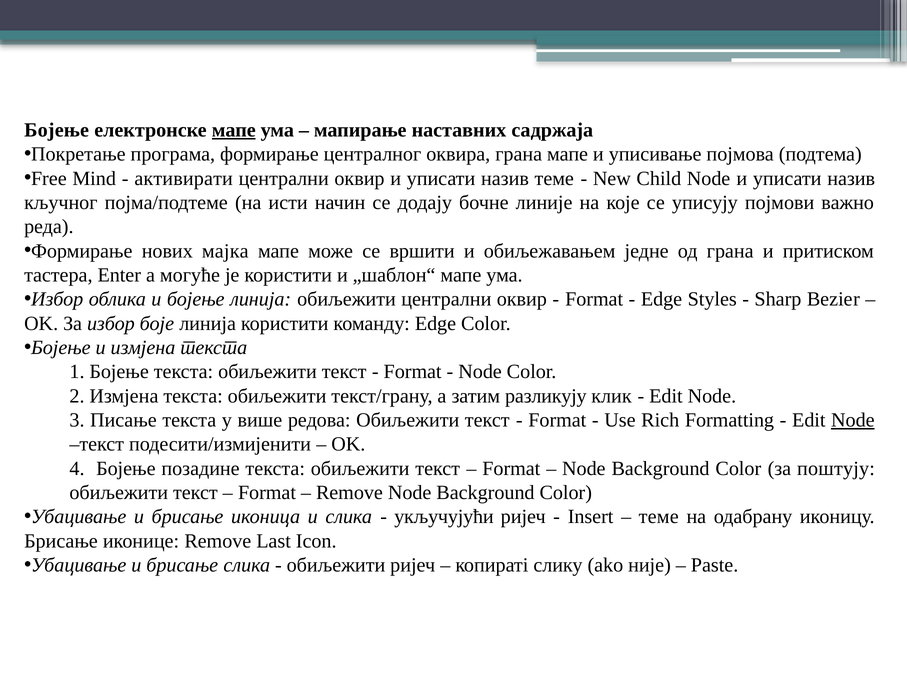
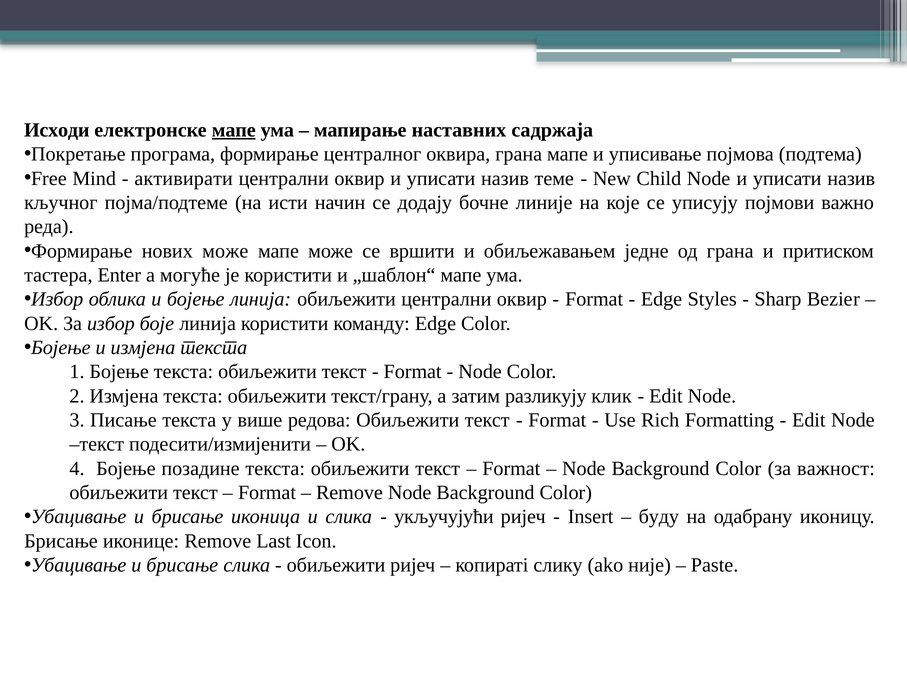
Бојење: Бојење -> Исходи (57, 130)
нових мајка: мајка -> може (225, 251)
Node underline: present -> none (853, 420)
поштују: поштују -> важност (836, 469)
теме: теме -> буду (659, 517)
